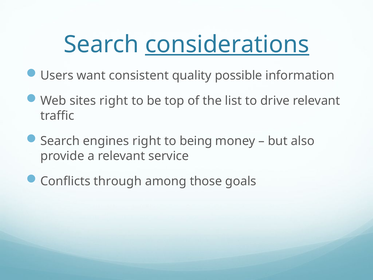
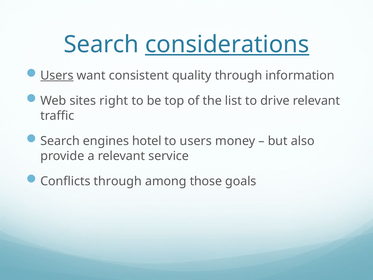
Users underline: none -> present (57, 75)
quality possible: possible -> through (239, 75)
engines right: right -> hotel (147, 141)
to being: being -> users (196, 141)
